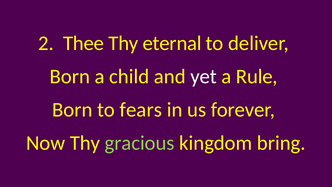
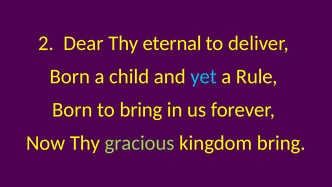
Thee: Thee -> Dear (83, 43)
yet colour: white -> light blue (204, 76)
to fears: fears -> bring (141, 110)
